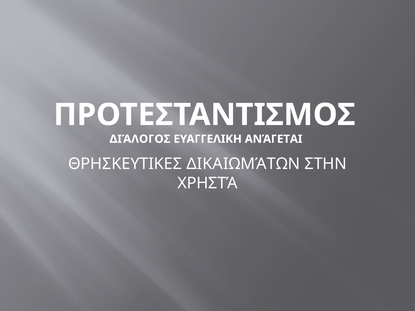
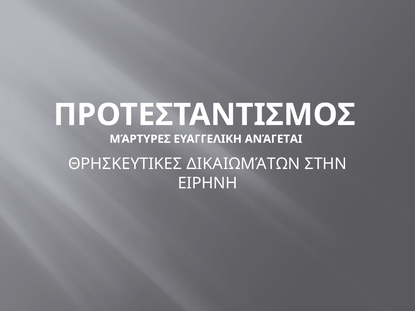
ΔΙΆΛΟΓΟΣ: ΔΙΆΛΟΓΟΣ -> ΜΆΡΤΥΡΕΣ (140, 139)
ΧΡΗΣΤΆ: ΧΡΗΣΤΆ -> ΕΙΡΗΝΗ (208, 183)
